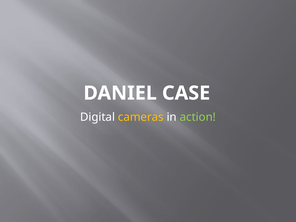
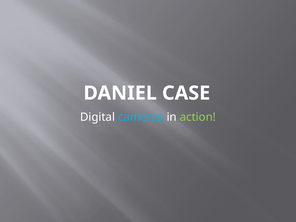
cameras colour: yellow -> light blue (141, 117)
